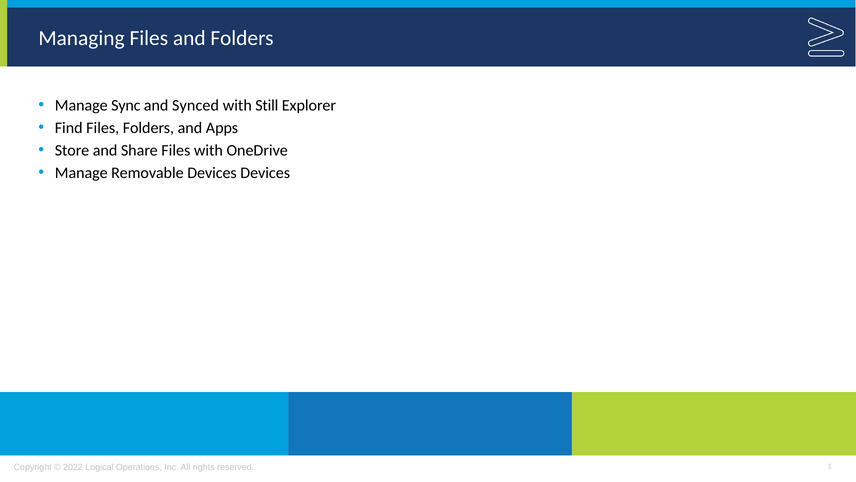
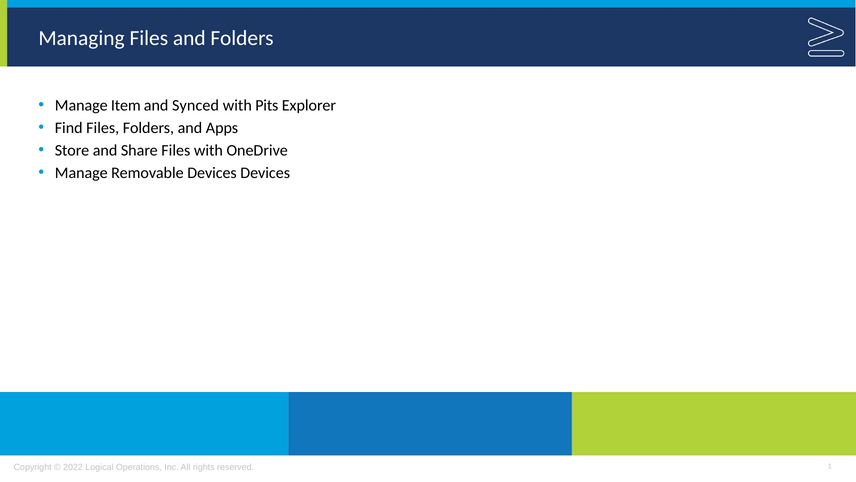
Sync: Sync -> Item (126, 105)
Still: Still -> Pits (267, 105)
